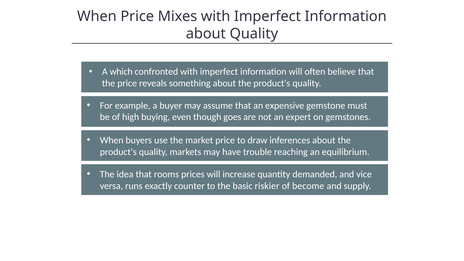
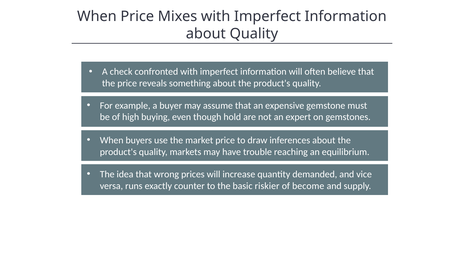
which: which -> check (121, 72)
goes: goes -> hold (232, 117)
rooms: rooms -> wrong (166, 174)
